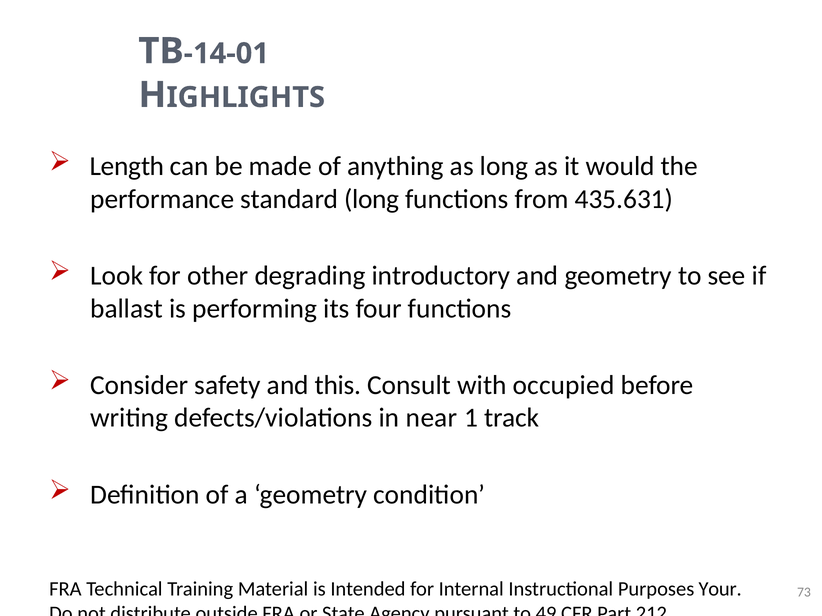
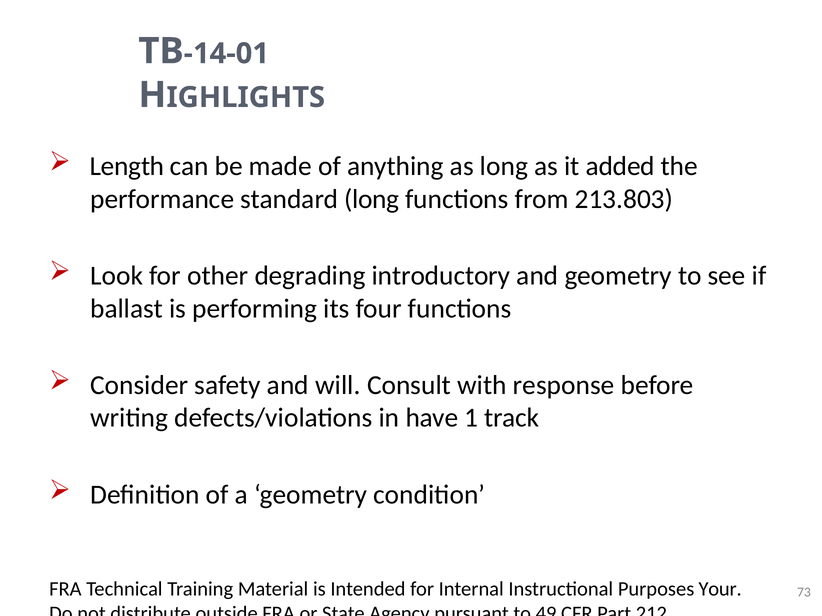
would: would -> added (620, 166)
435.631: 435.631 -> 213.803 (624, 199)
this: this -> will (338, 385)
occupied: occupied -> response (564, 385)
near: near -> have (432, 418)
